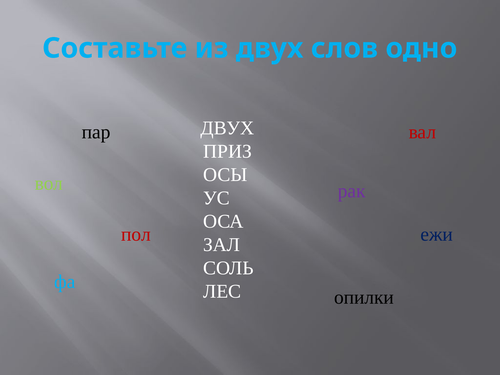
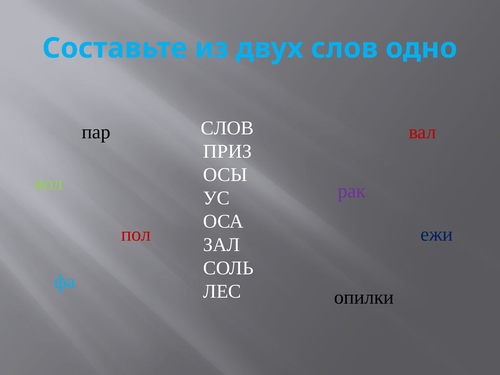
ДВУХ: ДВУХ -> СЛОВ (227, 128)
